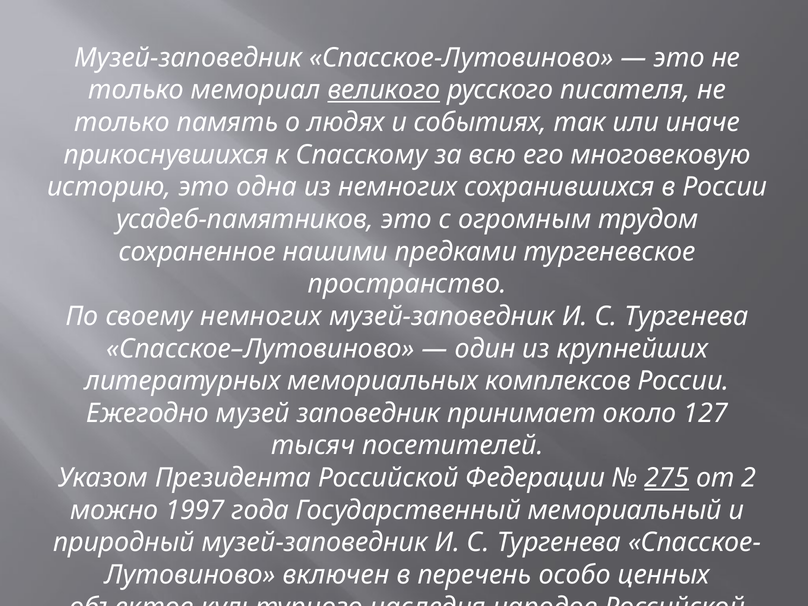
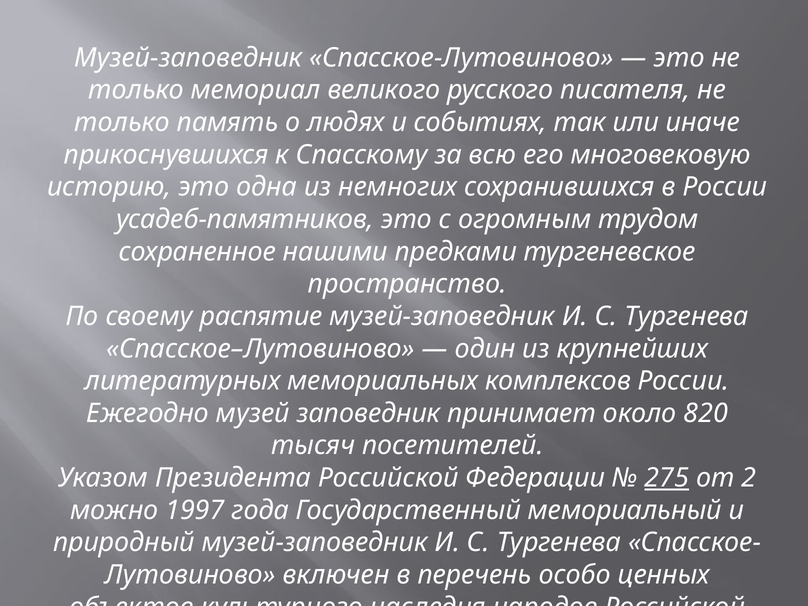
великого underline: present -> none (384, 90)
своему немногих: немногих -> распятие (261, 316)
127: 127 -> 820 (706, 413)
